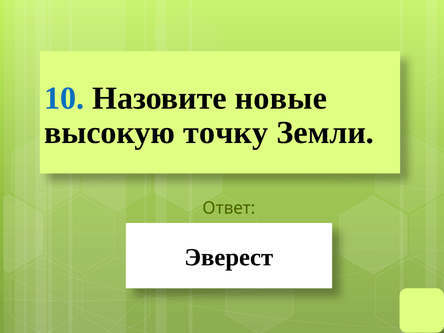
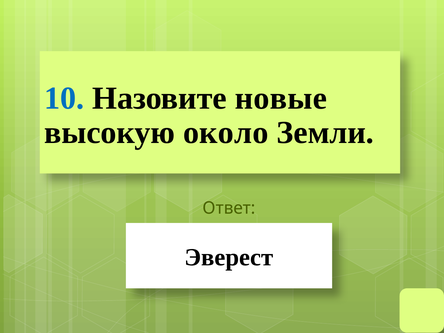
точку: точку -> около (226, 133)
